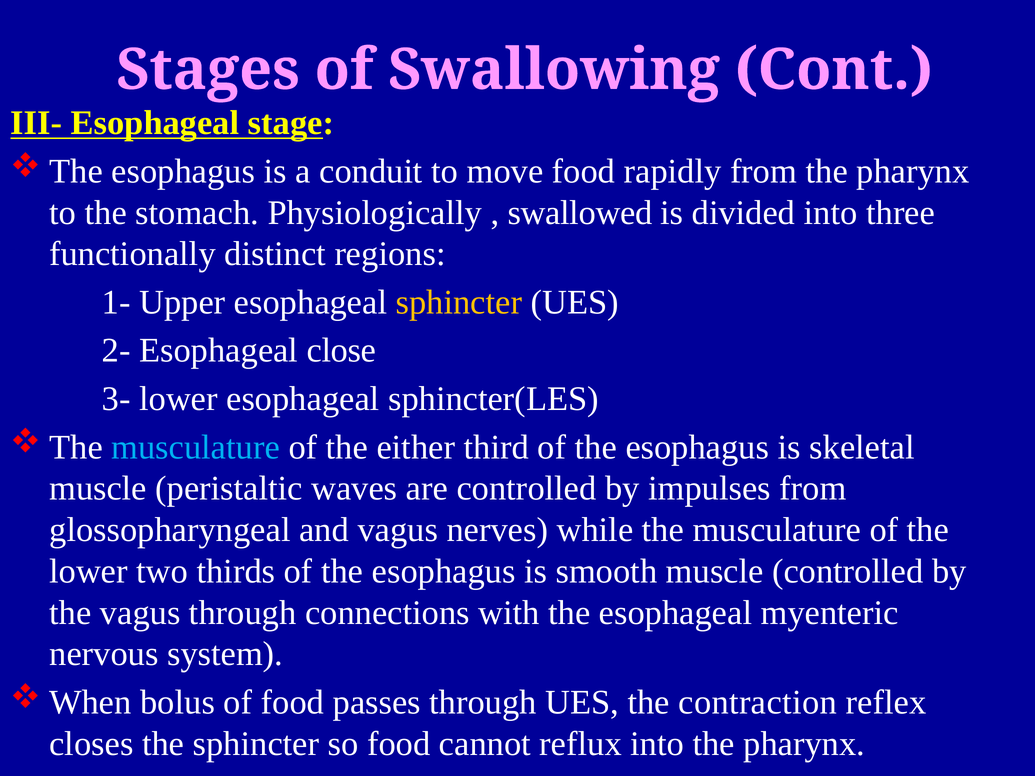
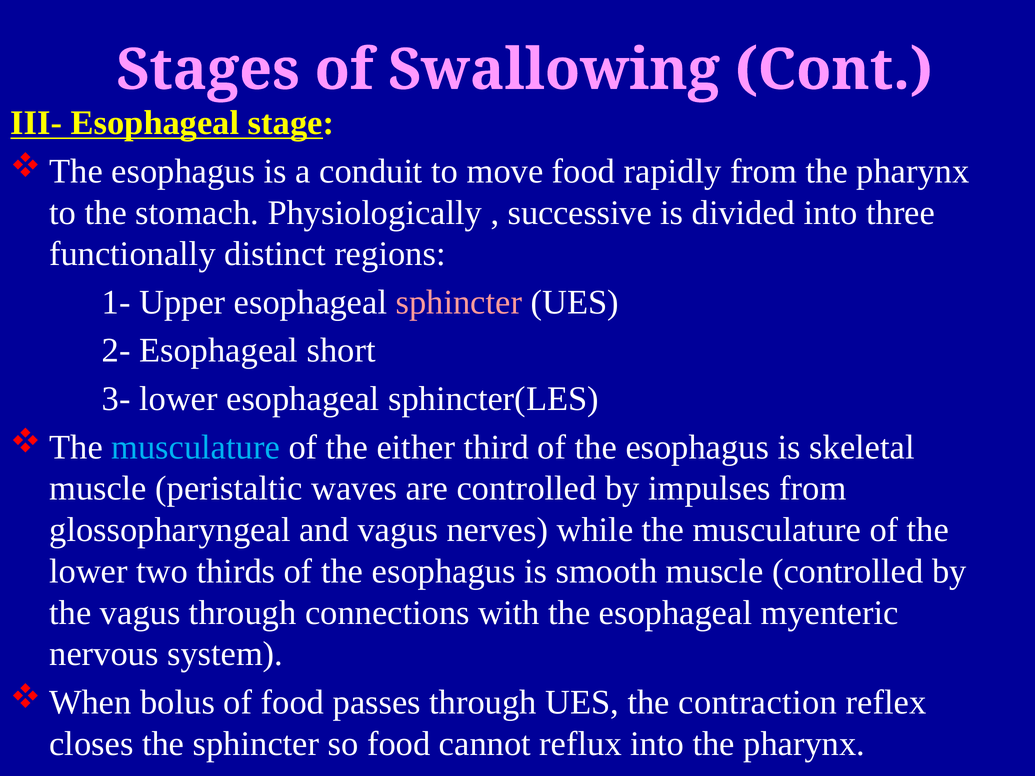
swallowed: swallowed -> successive (580, 213)
sphincter colour: yellow -> pink (459, 302)
close: close -> short (341, 351)
